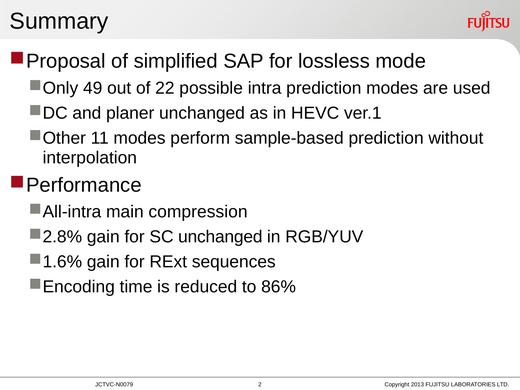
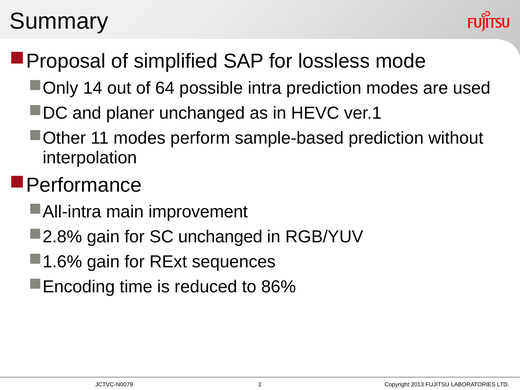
49: 49 -> 14 (93, 88)
22: 22 -> 64 (165, 88)
compression: compression -> improvement (198, 212)
